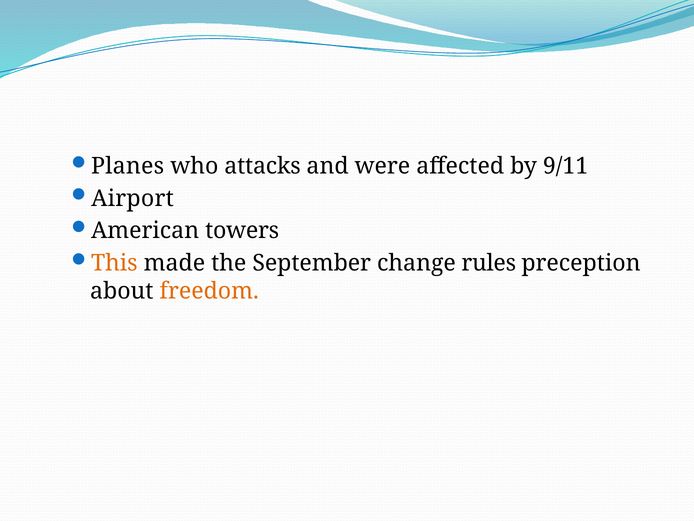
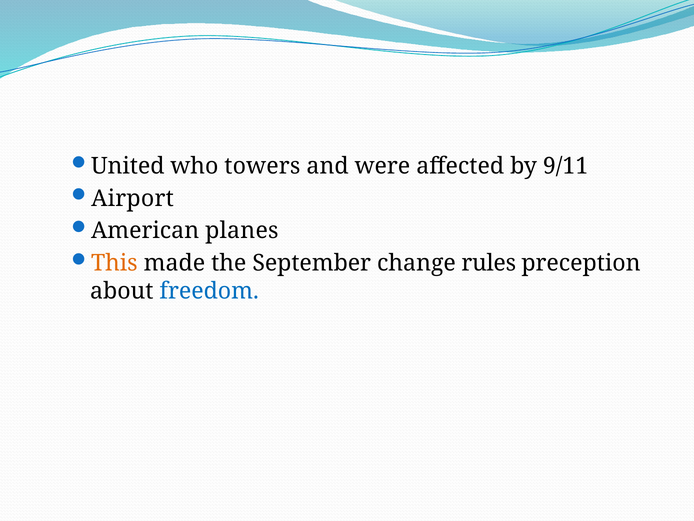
Planes: Planes -> United (128, 166)
attacks: attacks -> towers (262, 166)
towers: towers -> planes (242, 231)
freedom colour: orange -> blue (209, 291)
